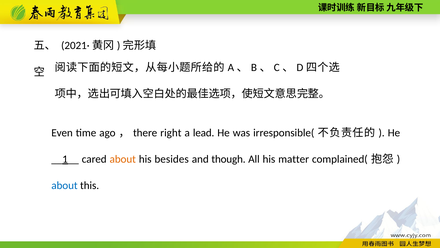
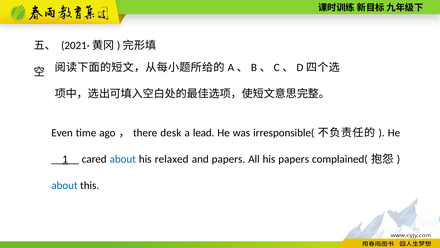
right: right -> desk (171, 132)
about colour: orange -> blue (123, 159)
besides: besides -> relaxed (172, 159)
and though: though -> papers (228, 159)
his matter: matter -> papers (294, 159)
